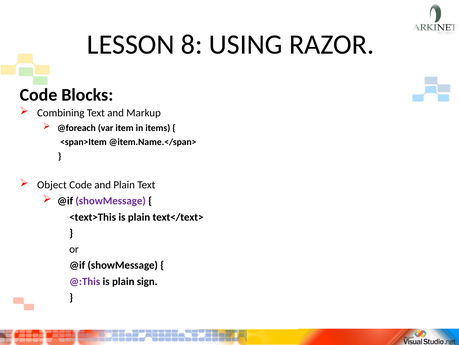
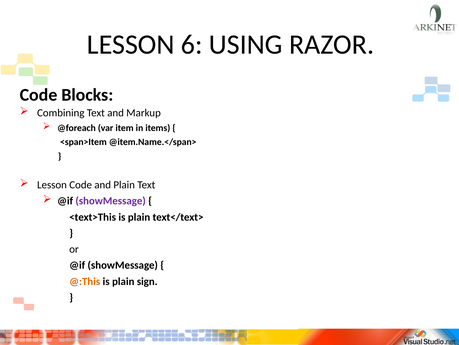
8: 8 -> 6 (192, 44)
Object: Object -> Lesson (52, 184)
@:This colour: purple -> orange (85, 281)
